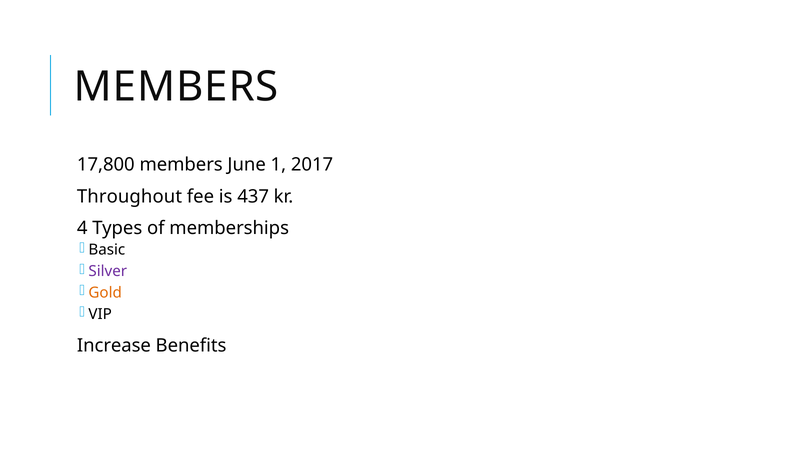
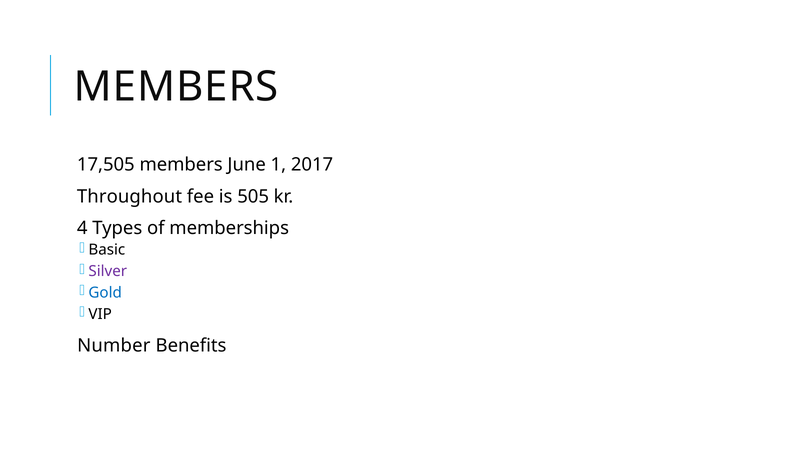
17,800: 17,800 -> 17,505 (106, 164)
437: 437 -> 505 (253, 196)
Gold colour: orange -> blue (105, 292)
Increase: Increase -> Number (114, 345)
